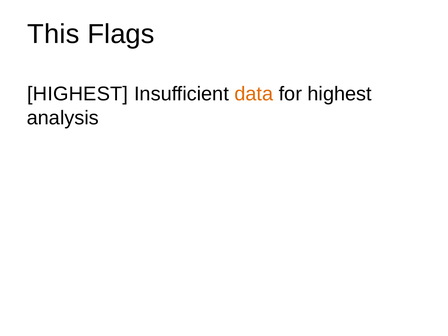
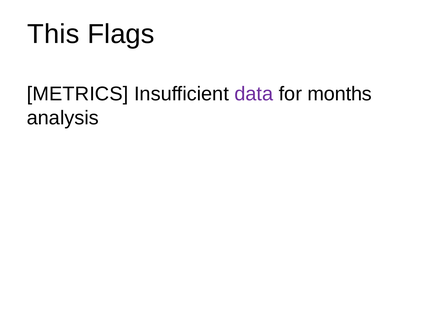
HIGHEST: HIGHEST -> METRICS (78, 94)
data colour: orange -> purple (254, 94)
for highest: highest -> months (340, 94)
